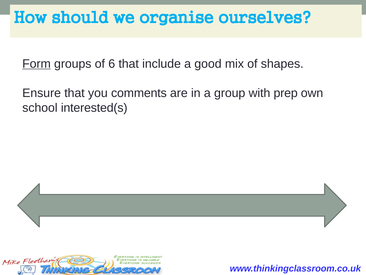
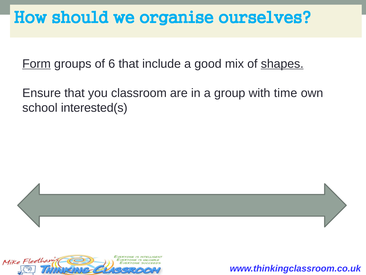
shapes underline: none -> present (282, 64)
comments: comments -> classroom (139, 93)
prep: prep -> time (286, 93)
